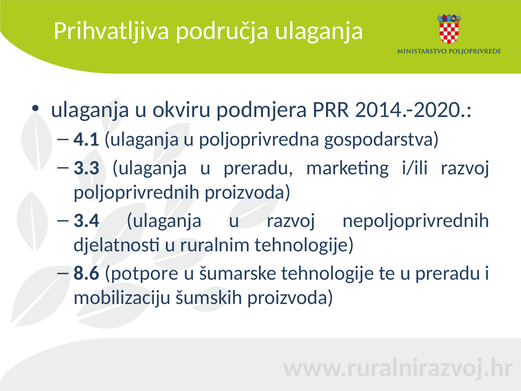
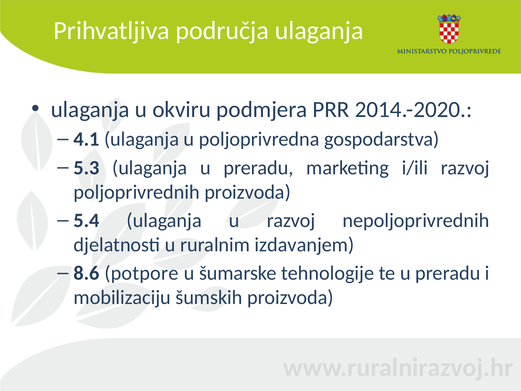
3.3: 3.3 -> 5.3 (87, 168)
3.4: 3.4 -> 5.4 (87, 220)
ruralnim tehnologije: tehnologije -> izdavanjem (304, 245)
